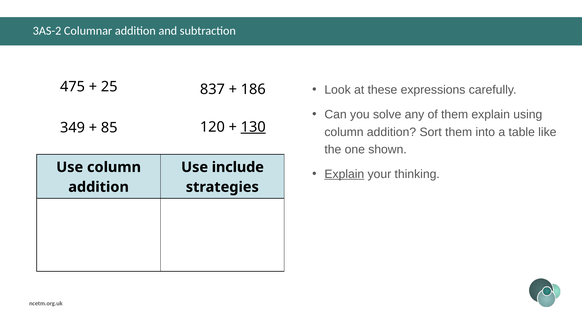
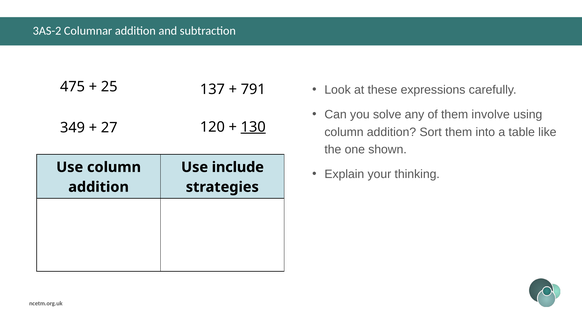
837: 837 -> 137 (212, 89)
186: 186 -> 791 (253, 89)
them explain: explain -> involve (491, 115)
85: 85 -> 27 (109, 128)
Explain underline: present -> none (344, 174)
